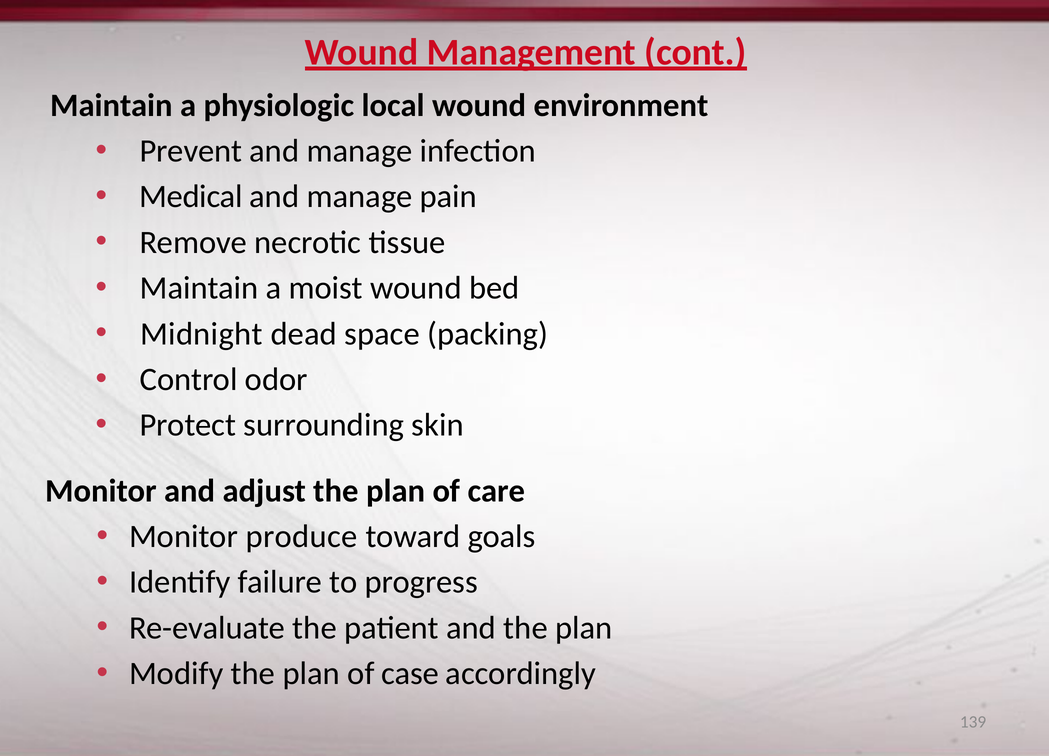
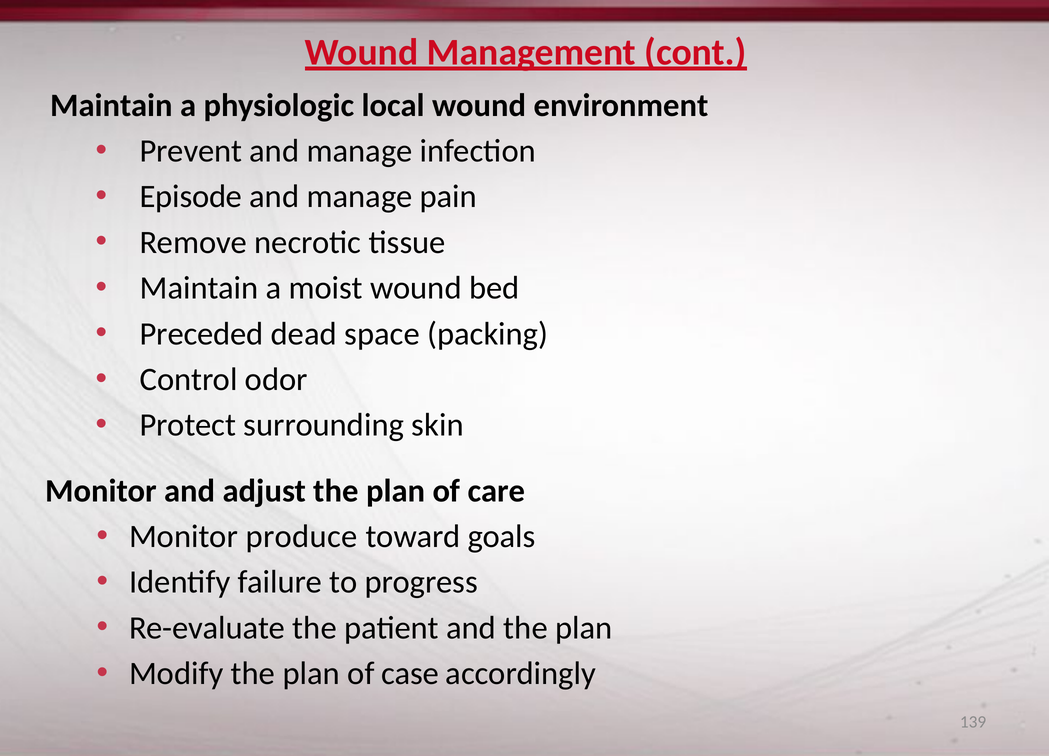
Medical: Medical -> Episode (191, 197)
Midnight: Midnight -> Preceded (202, 334)
